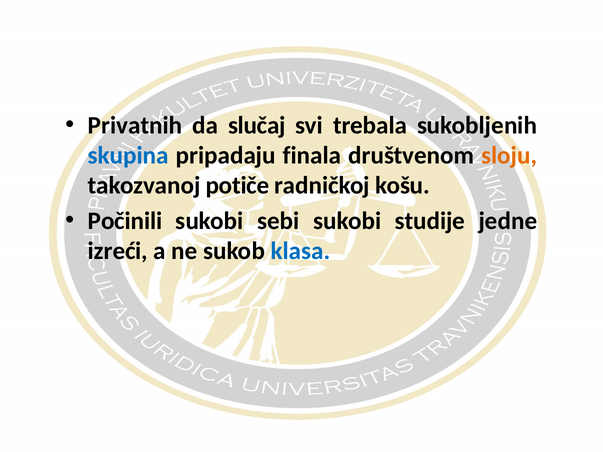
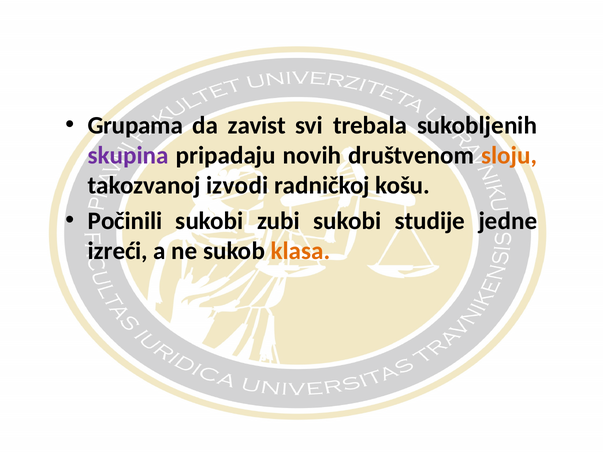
Privatnih: Privatnih -> Grupama (135, 125)
slučaj: slučaj -> zavist (257, 125)
skupina colour: blue -> purple (128, 156)
finala: finala -> novih (312, 156)
potiče: potiče -> izvodi (237, 186)
sebi: sebi -> zubi (278, 221)
klasa colour: blue -> orange (300, 251)
